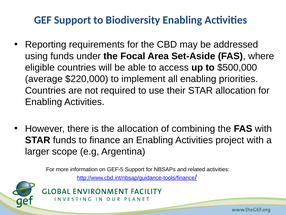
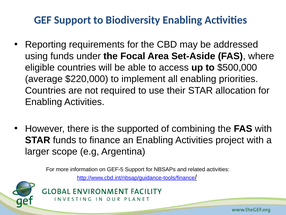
the allocation: allocation -> supported (138, 128)
